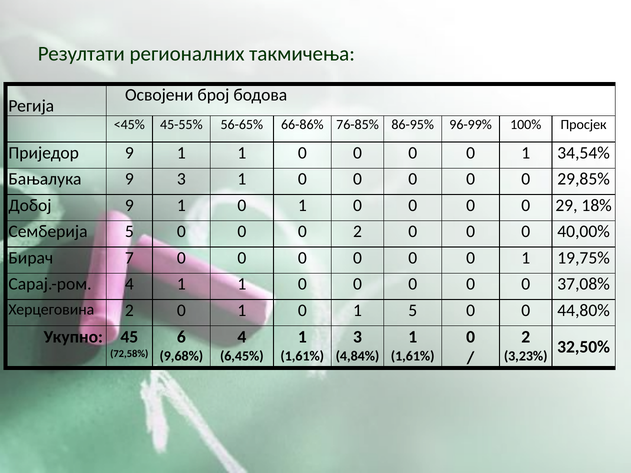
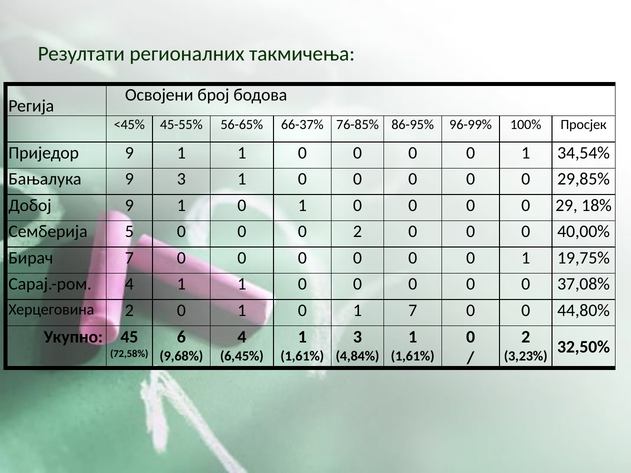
66-86%: 66-86% -> 66-37% (302, 124)
1 5: 5 -> 7 (413, 311)
